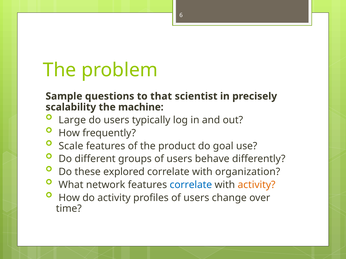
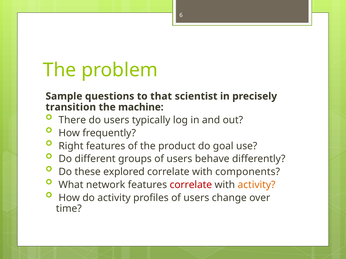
scalability: scalability -> transition (71, 107)
Large: Large -> There (72, 120)
Scale: Scale -> Right (71, 146)
organization: organization -> components (248, 172)
correlate colour: blue -> red (191, 185)
